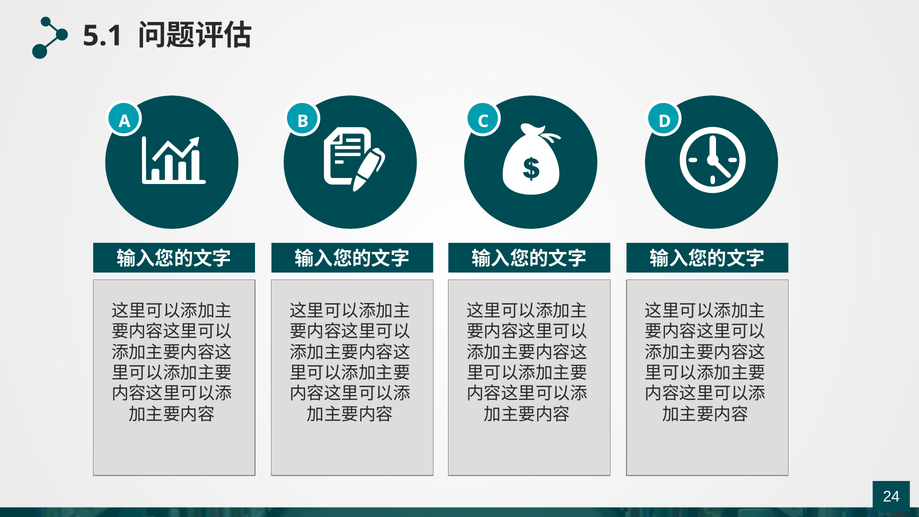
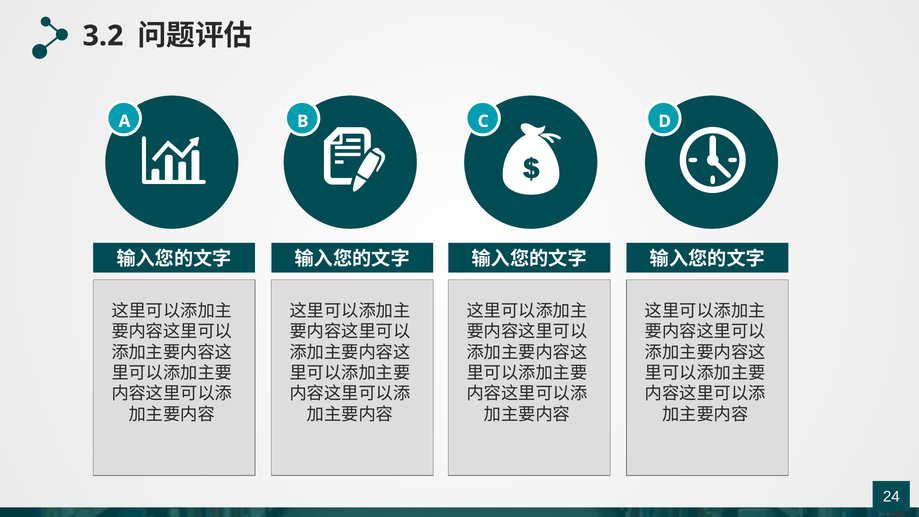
5.1: 5.1 -> 3.2 (103, 36)
